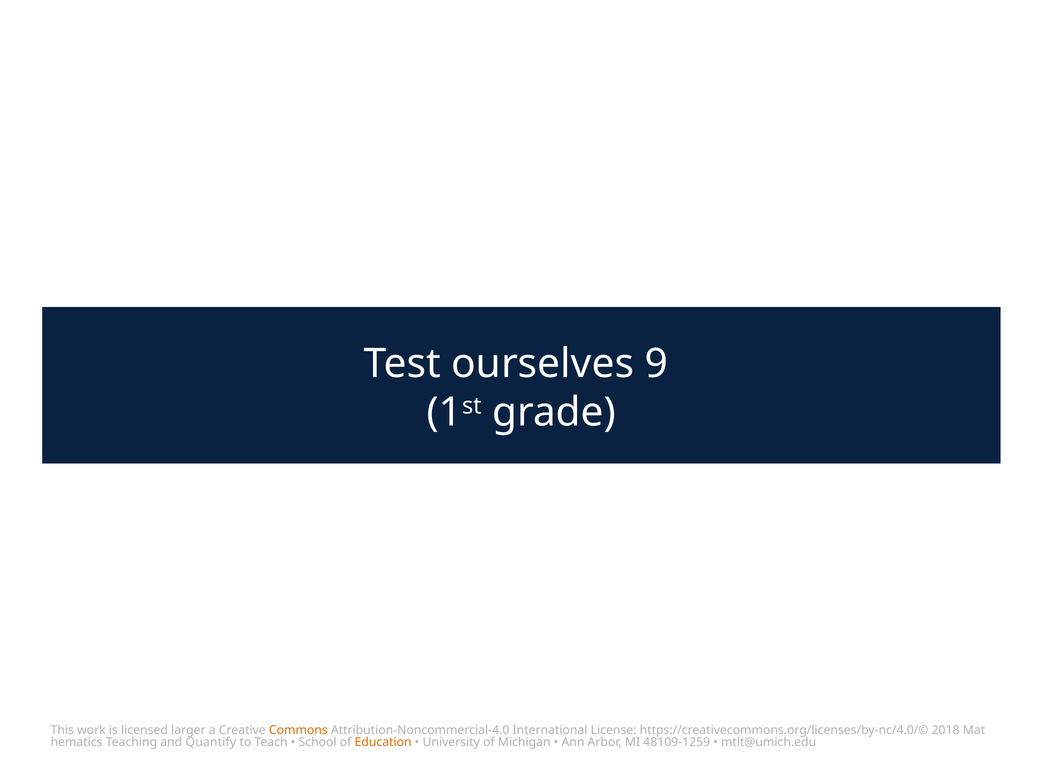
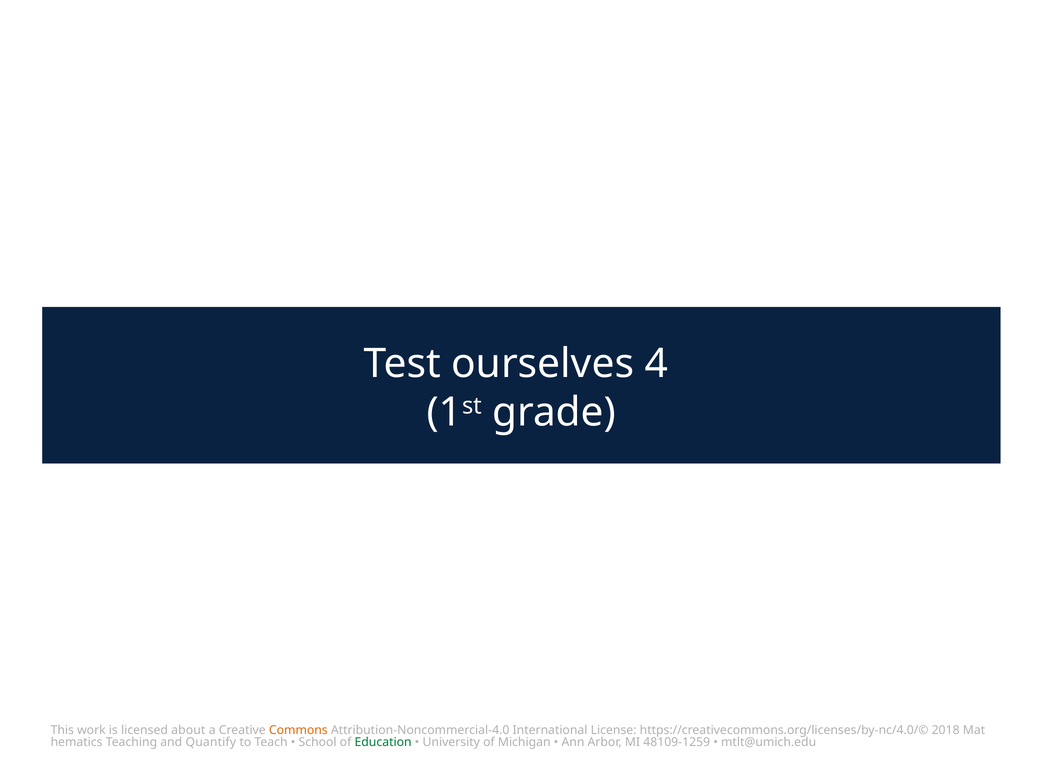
9: 9 -> 4 (656, 364)
larger: larger -> about (188, 730)
Education colour: orange -> green (383, 743)
